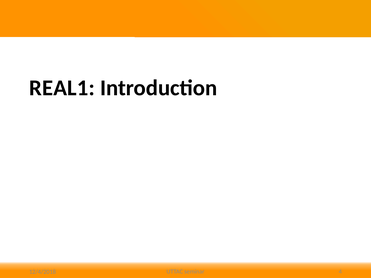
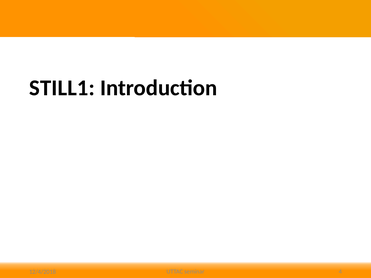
REAL1: REAL1 -> STILL1 (62, 88)
